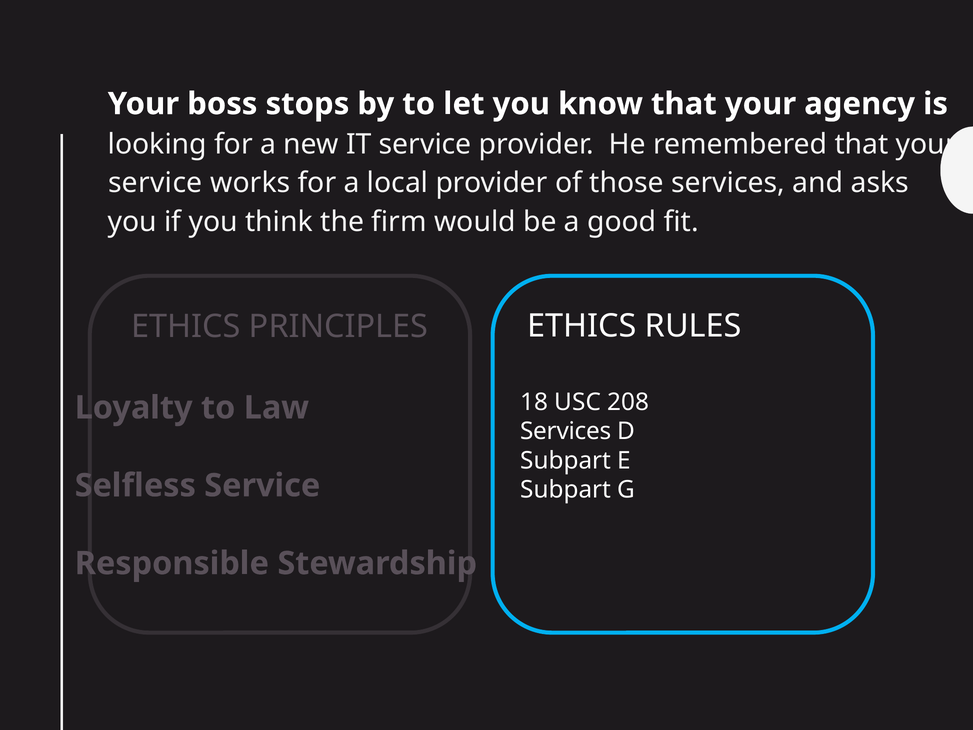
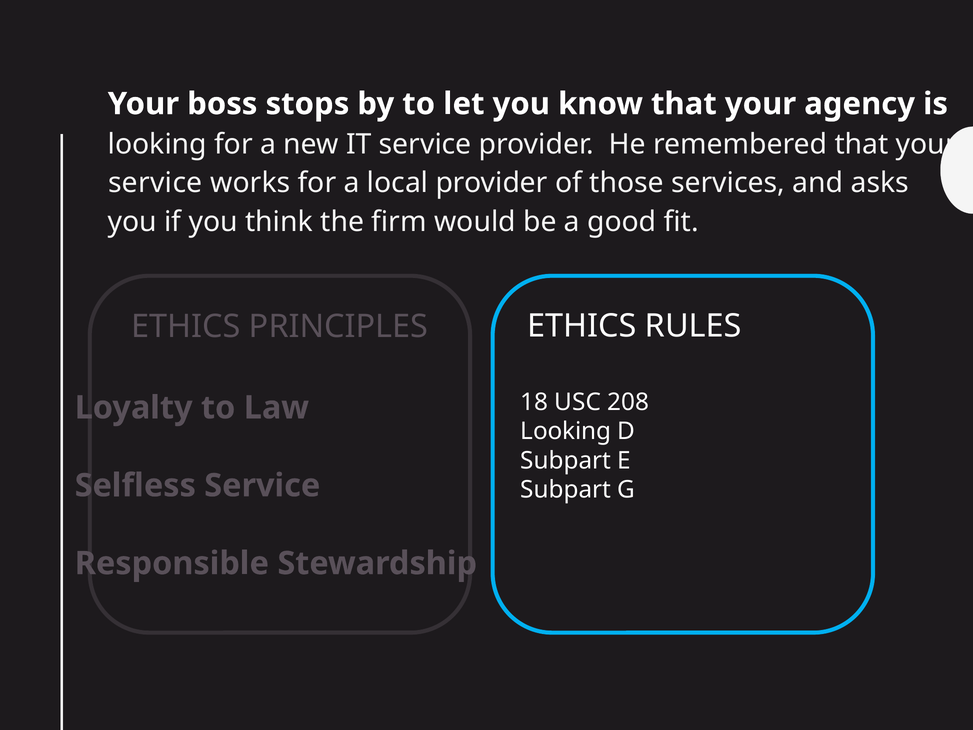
Services: Services -> Looking (566, 431)
